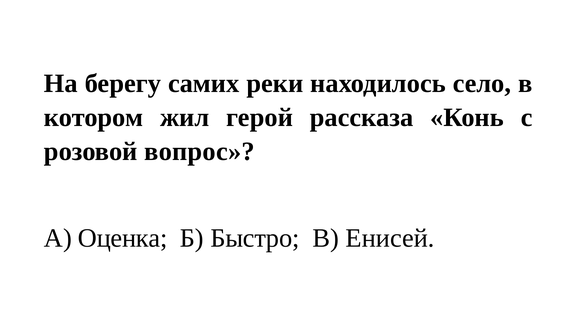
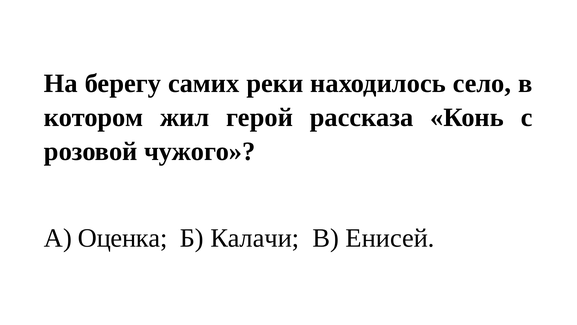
вопрос: вопрос -> чужого (200, 151)
Быстро: Быстро -> Калачи (255, 238)
